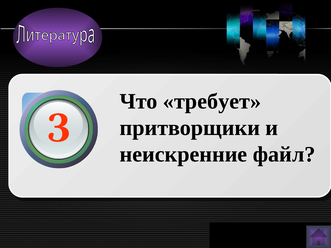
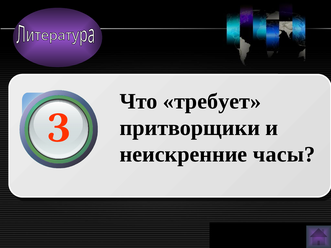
файл: файл -> часы (284, 154)
